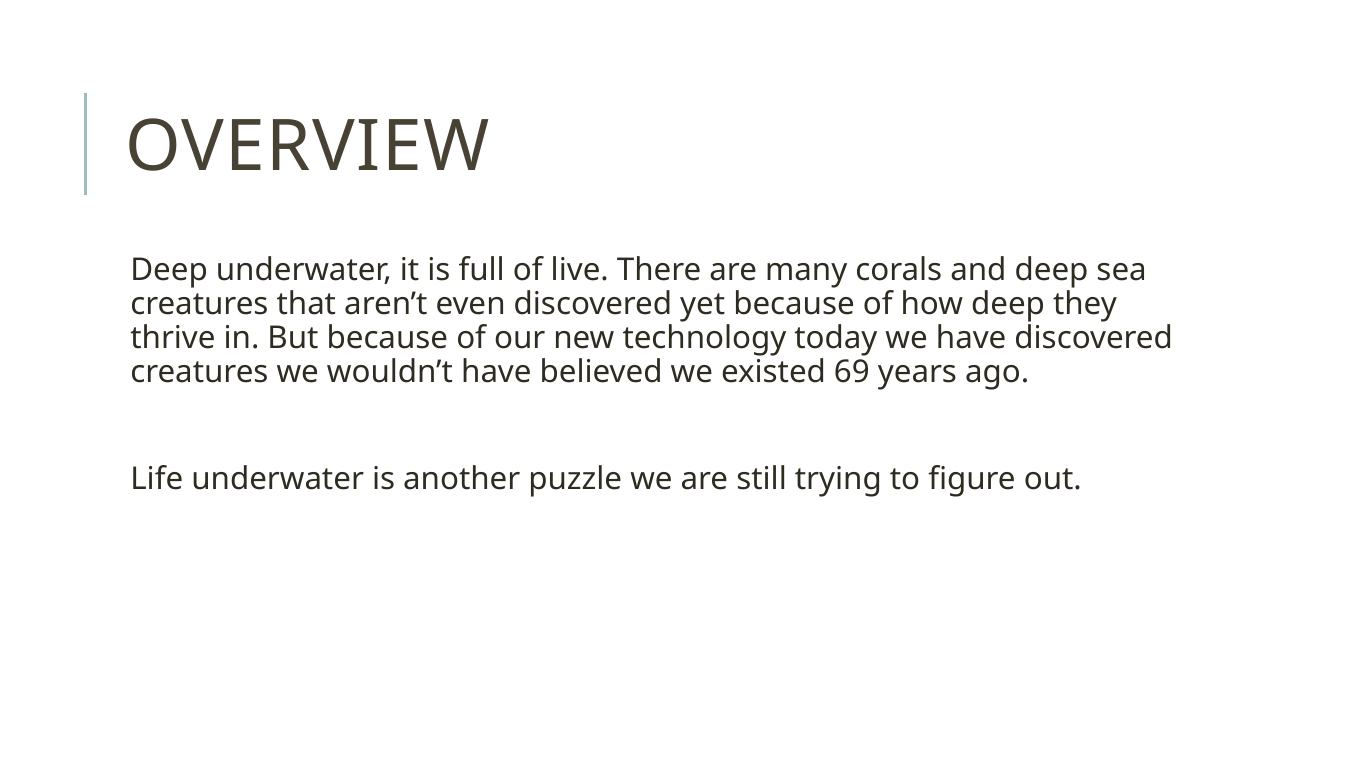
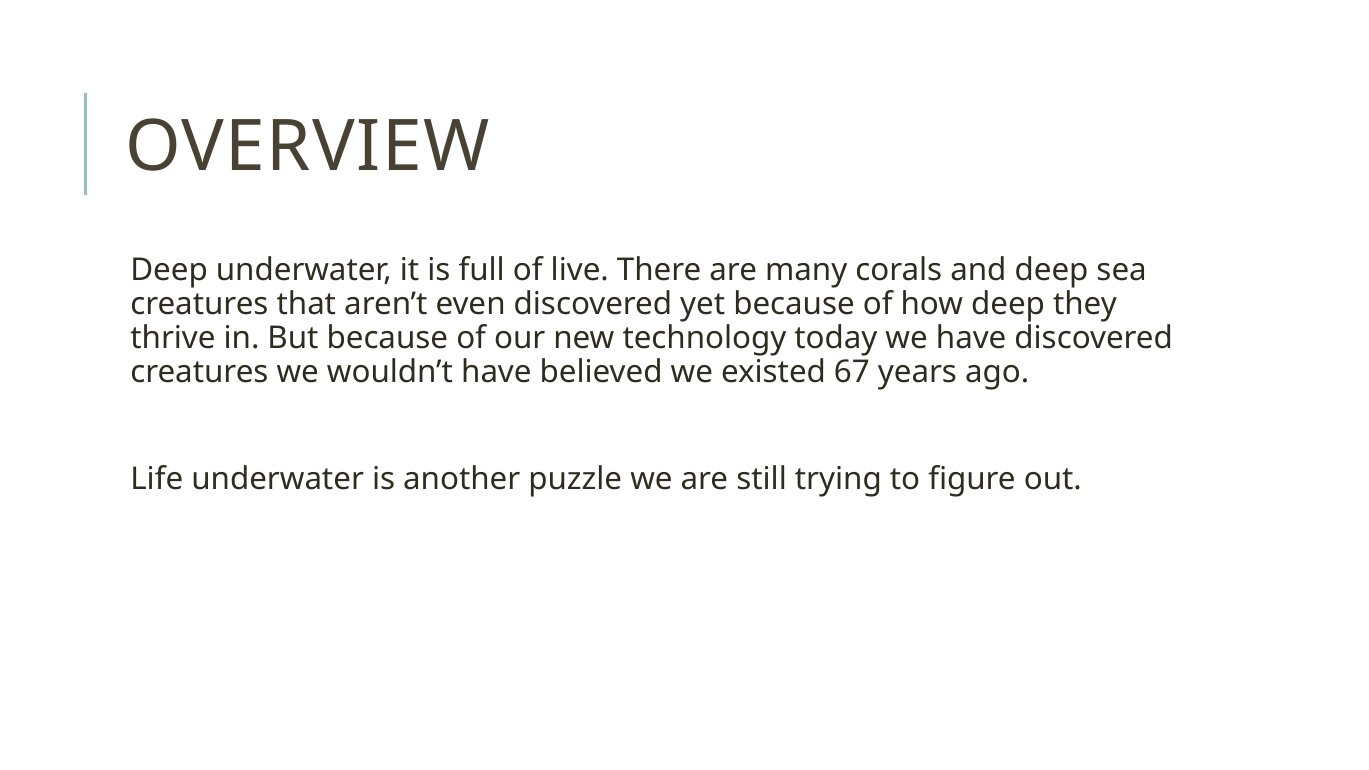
69: 69 -> 67 (852, 372)
